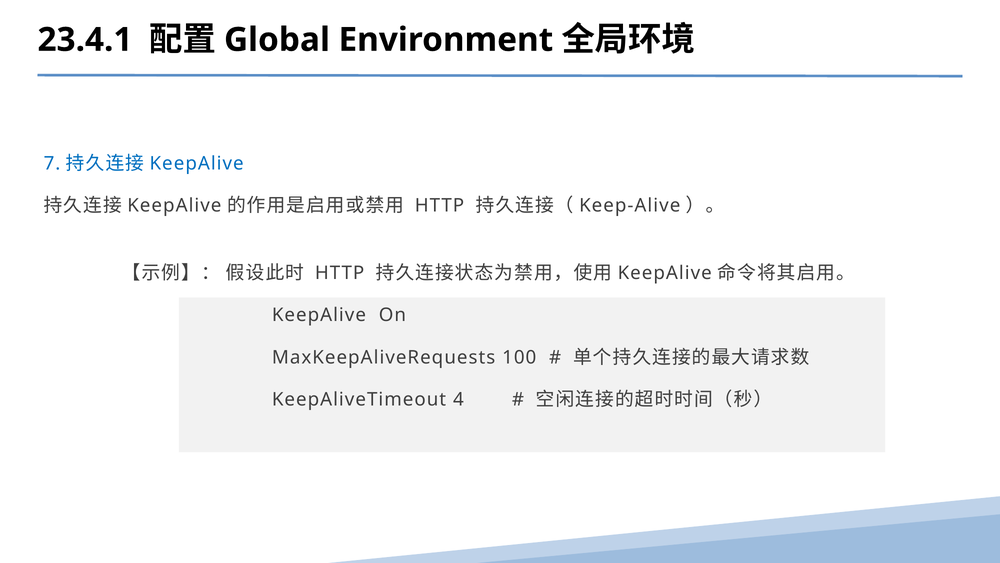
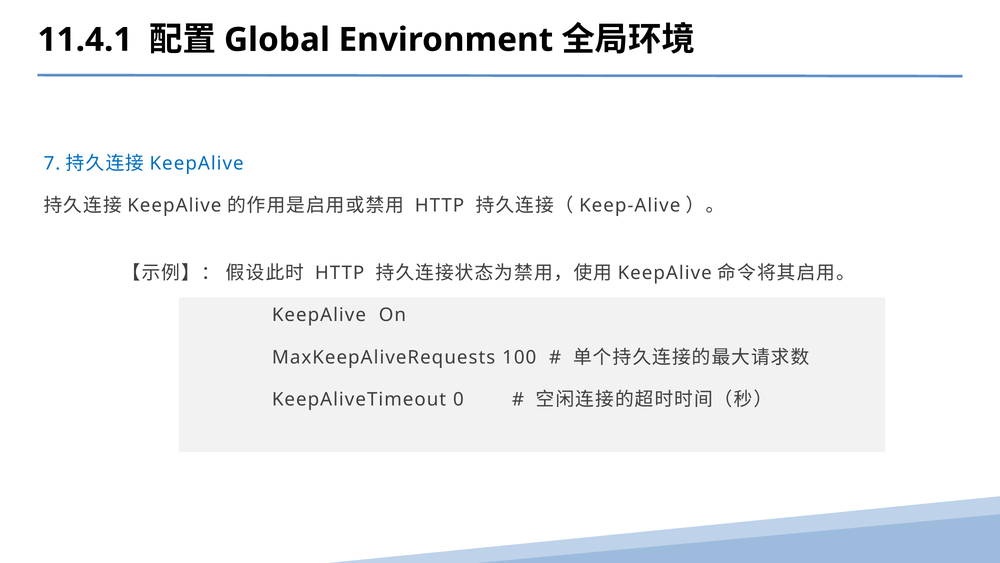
23.4.1: 23.4.1 -> 11.4.1 (85, 40)
4: 4 -> 0 (458, 399)
